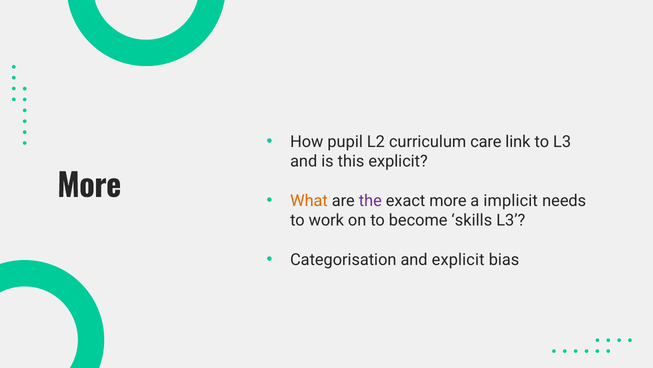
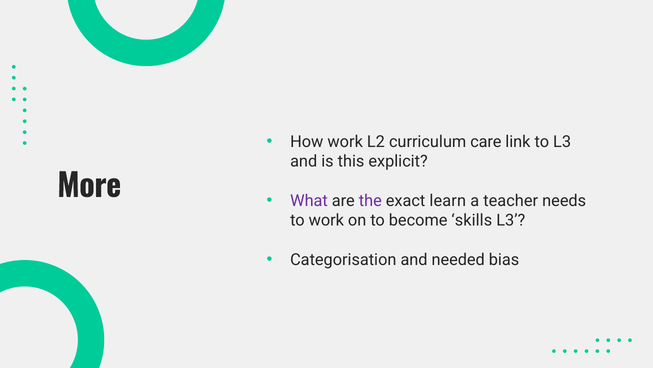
How pupil: pupil -> work (345, 142)
What colour: orange -> purple (309, 200)
exact more: more -> learn (448, 200)
implicit: implicit -> teacher (511, 200)
and explicit: explicit -> needed (458, 259)
